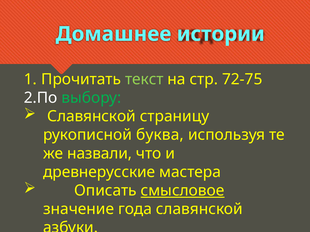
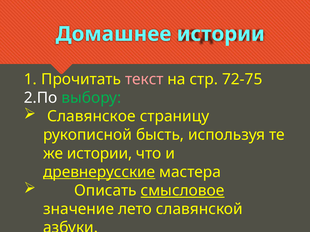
текст colour: light green -> pink (144, 79)
Славянской: Славянской -> Славянское (91, 117)
буква: буква -> бысть (160, 135)
же назвали: назвали -> истории (100, 154)
древнерусские underline: none -> present (99, 172)
года: года -> лето (135, 210)
